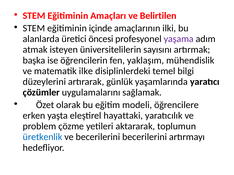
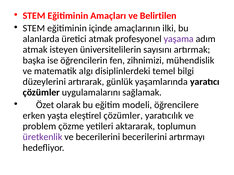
üretici öncesi: öncesi -> atmak (101, 39)
yaklaşım: yaklaşım -> zihnimizi (146, 60)
ilke: ilke -> algı (86, 71)
eleştirel hayattaki: hayattaki -> çözümler (123, 116)
üretkenlik colour: blue -> purple (43, 137)
